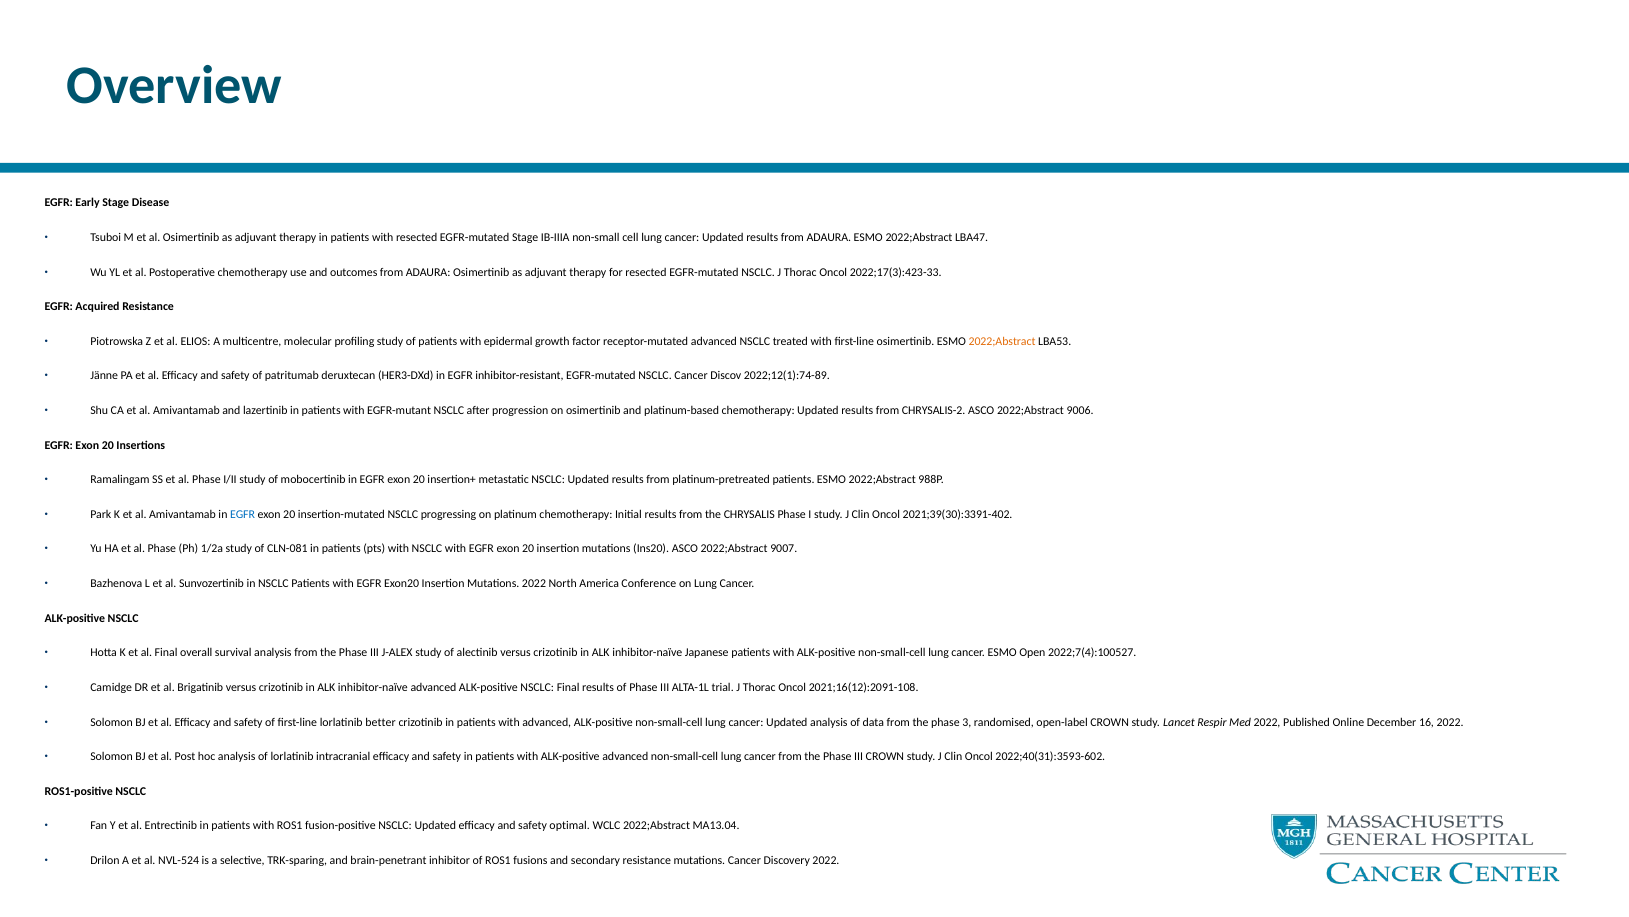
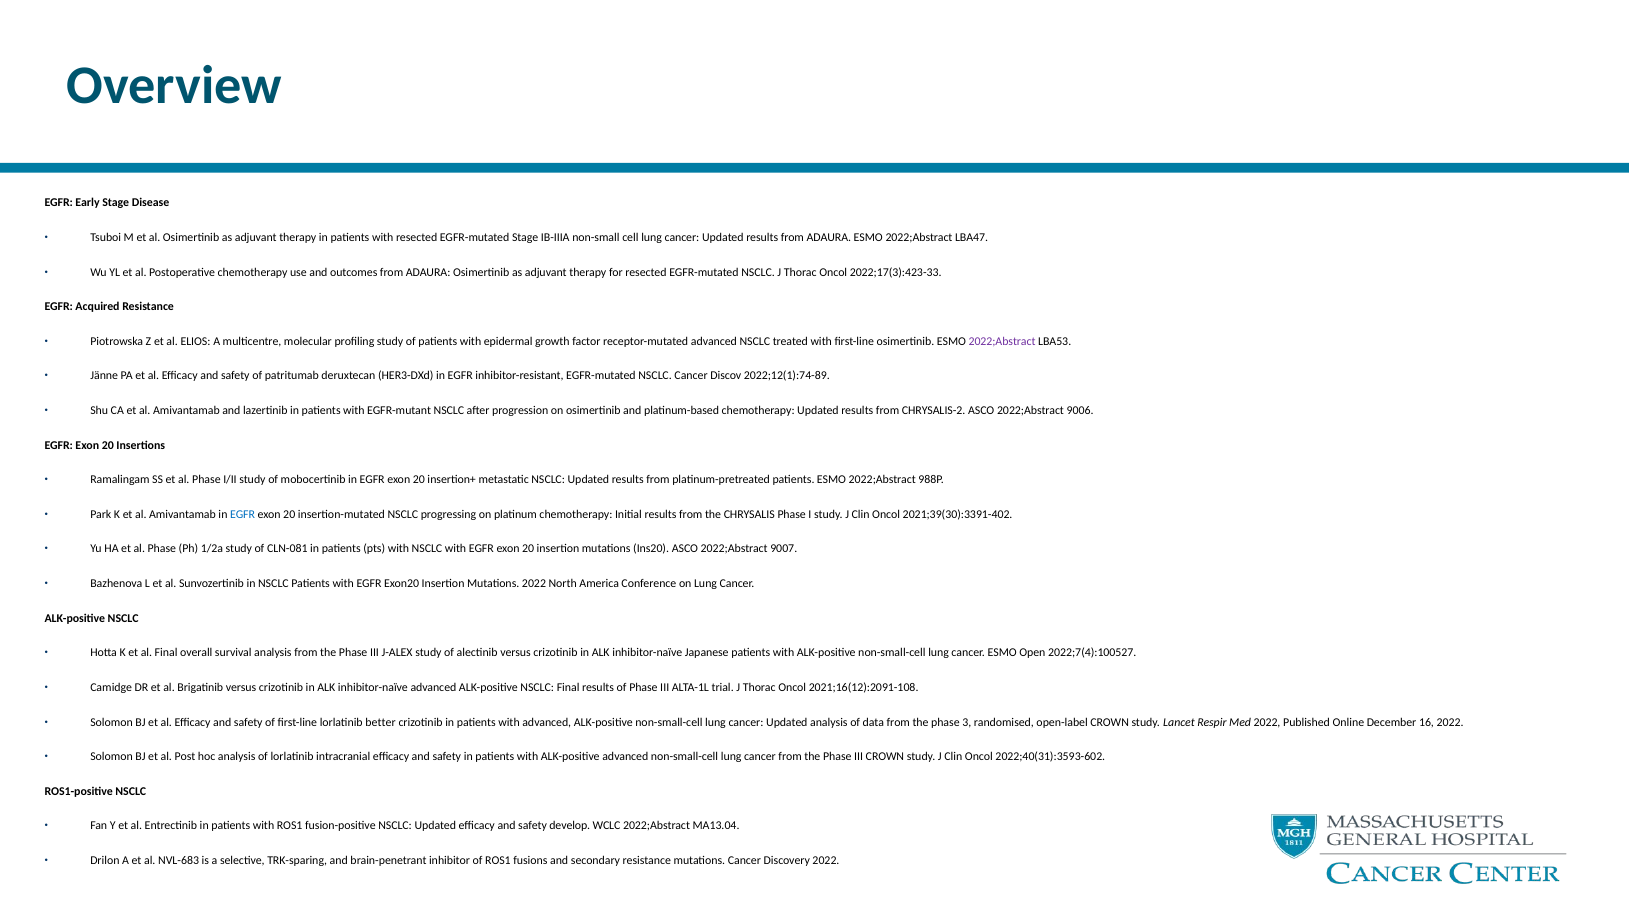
2022;Abstract colour: orange -> purple (1002, 341)
optimal: optimal -> develop (570, 825)
NVL-524: NVL-524 -> NVL-683 (179, 860)
